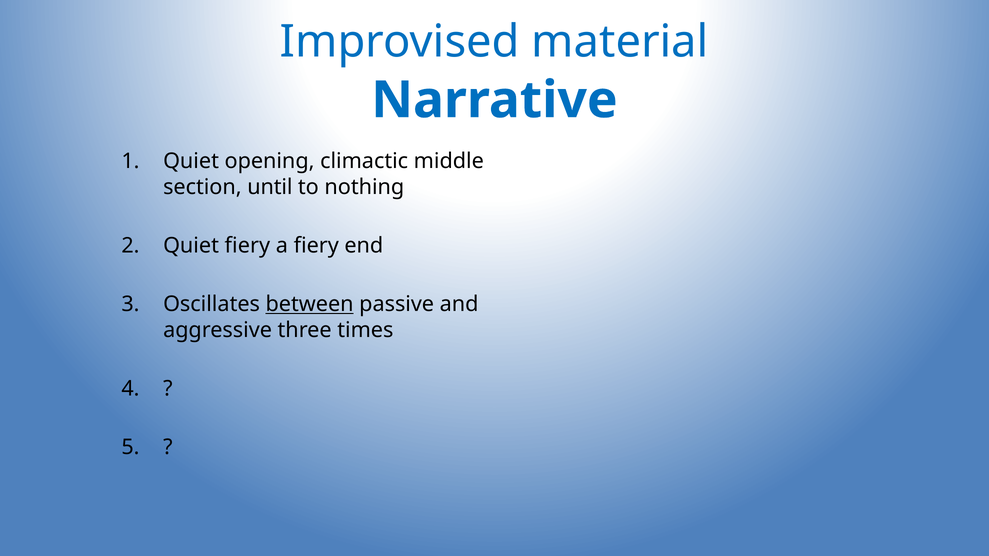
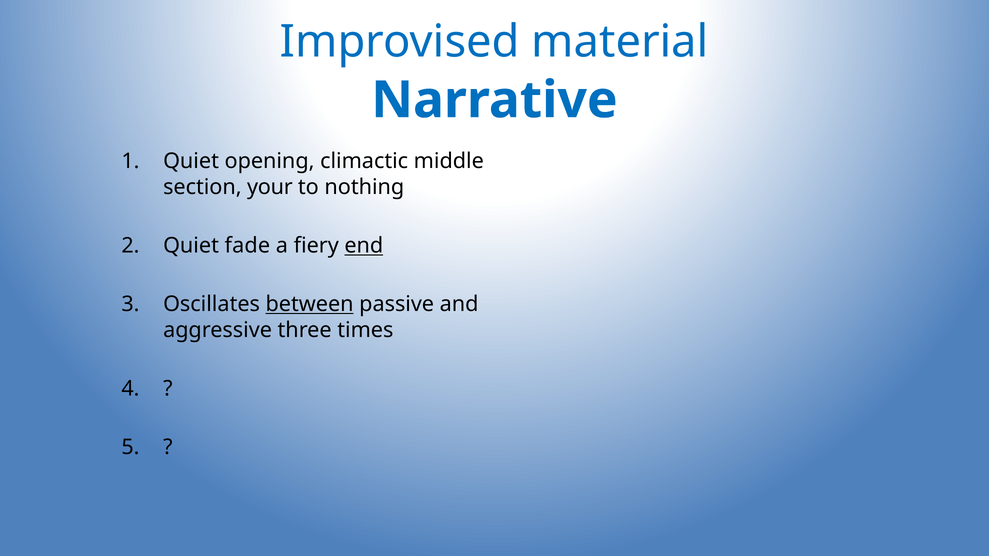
until: until -> your (270, 187)
Quiet fiery: fiery -> fade (247, 246)
end underline: none -> present (364, 246)
